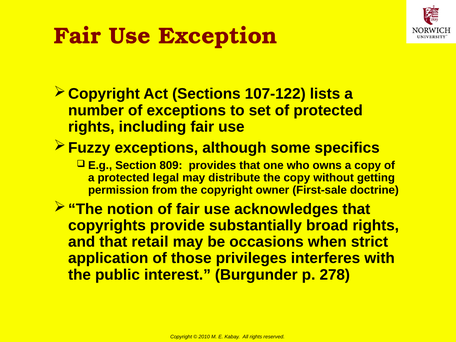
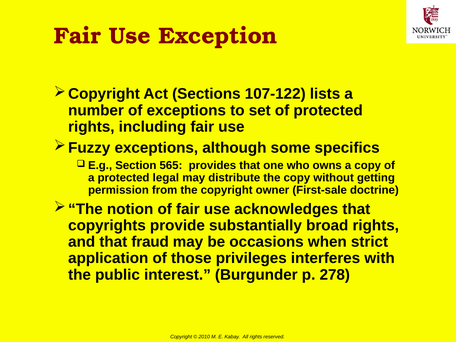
809: 809 -> 565 (171, 166)
retail: retail -> fraud (150, 242)
